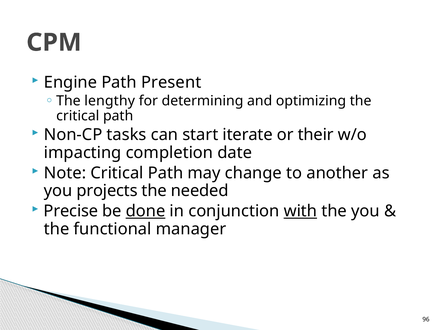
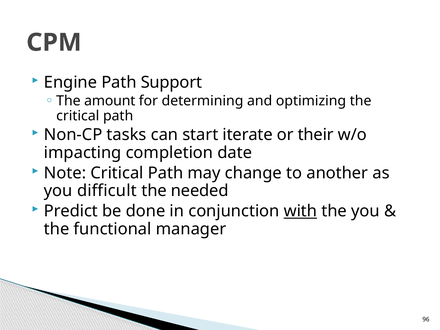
Present: Present -> Support (171, 82)
lengthy: lengthy -> amount (110, 101)
projects: projects -> difficult (107, 191)
Precise: Precise -> Predict (71, 211)
done underline: present -> none (146, 211)
